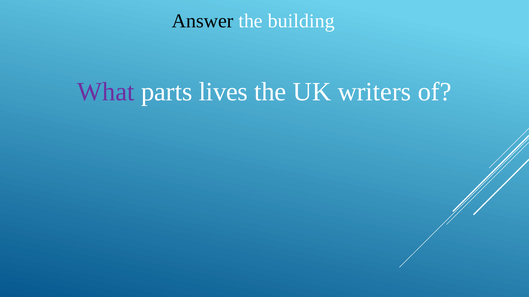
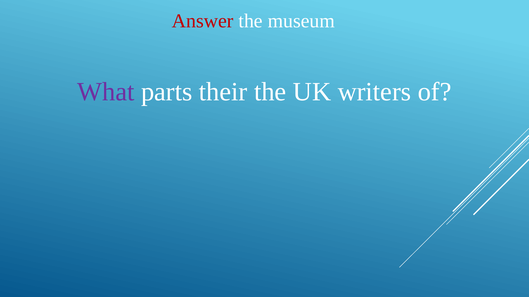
Answer colour: black -> red (203, 21)
building: building -> museum (301, 21)
lives: lives -> their (223, 92)
